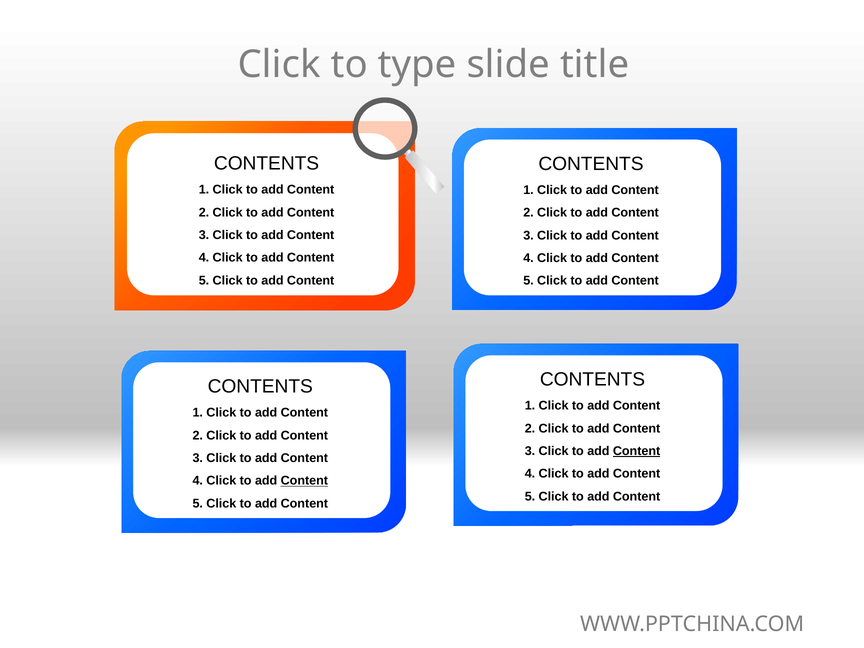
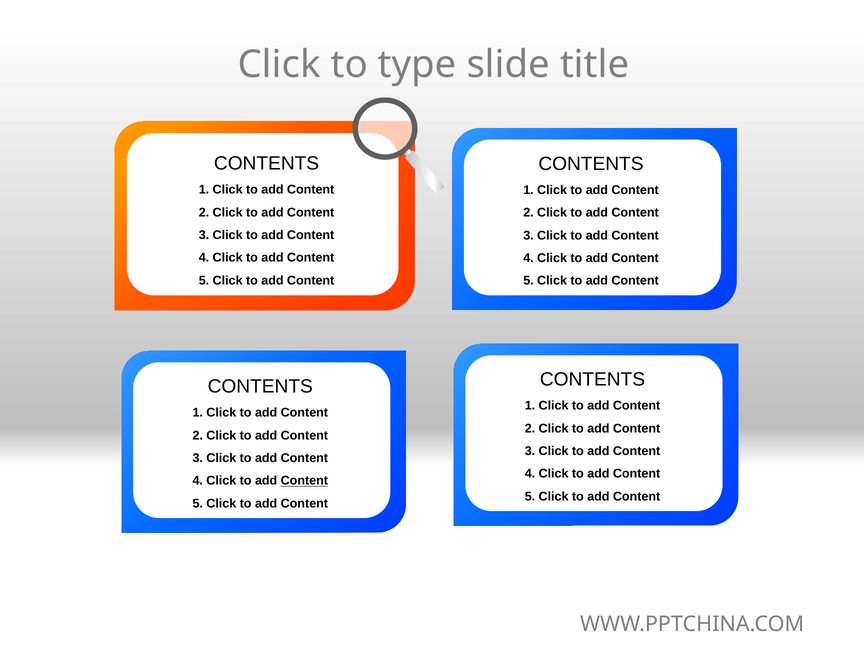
Content underline: present -> none (637, 451)
